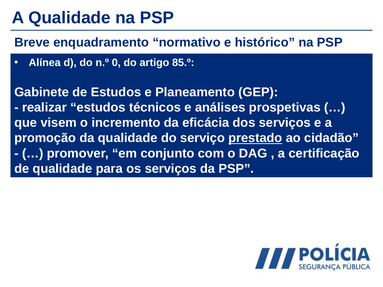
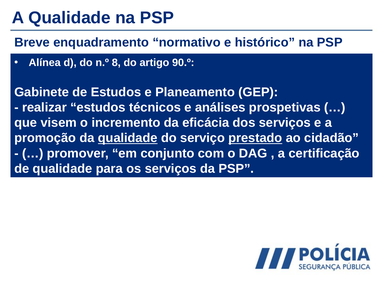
0: 0 -> 8 (116, 63)
85.º: 85.º -> 90.º (183, 63)
qualidade underline: none -> present (128, 138)
